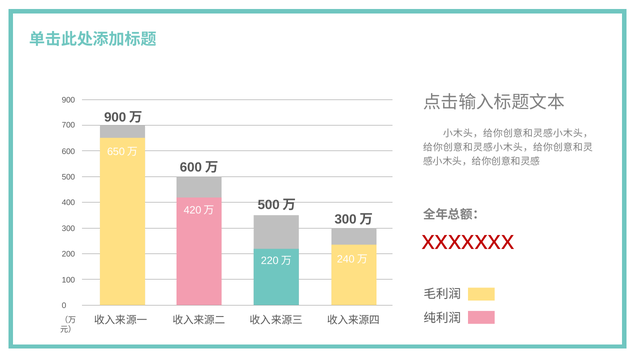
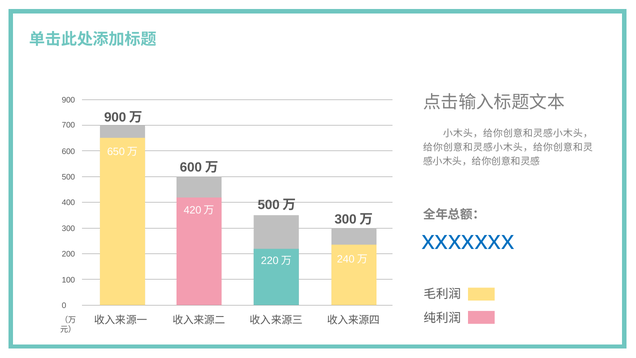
xxxxxxx colour: red -> blue (468, 240)
